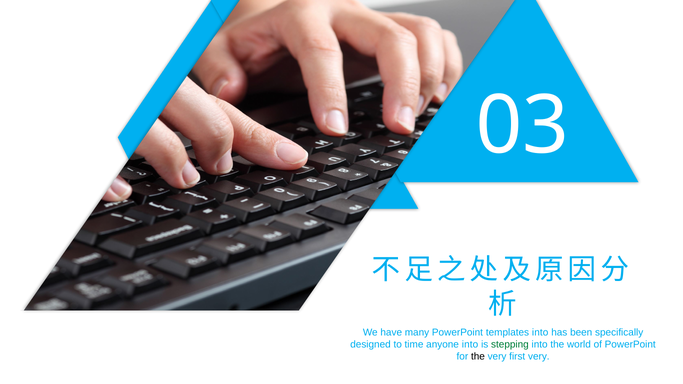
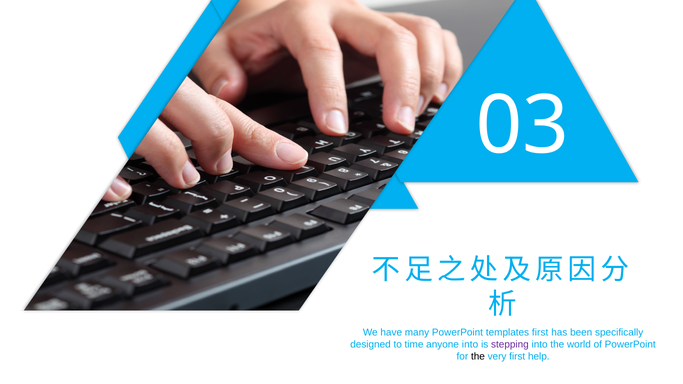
templates into: into -> first (540, 332)
stepping colour: green -> purple (510, 344)
first very: very -> help (539, 356)
